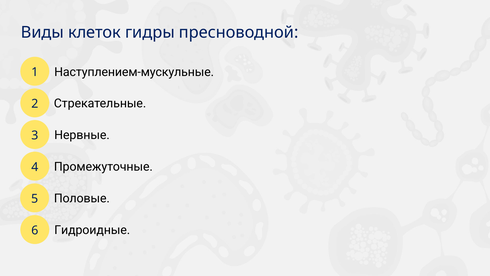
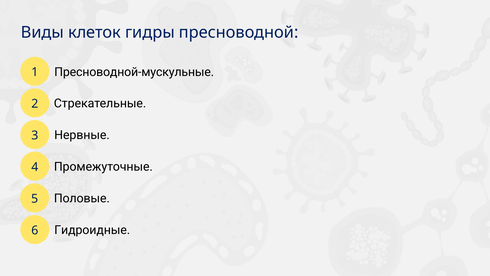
Наступлением-мускульные: Наступлением-мускульные -> Пресноводной-мускульные (134, 72)
